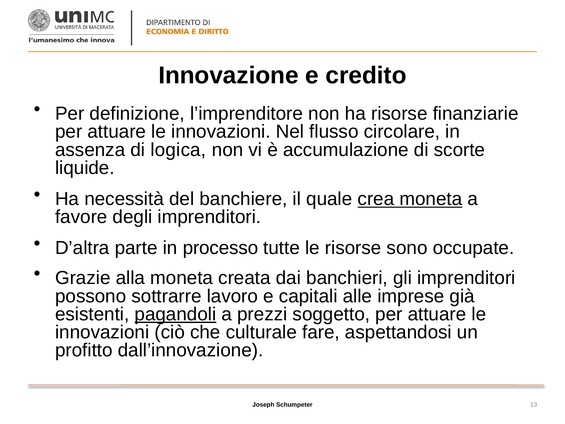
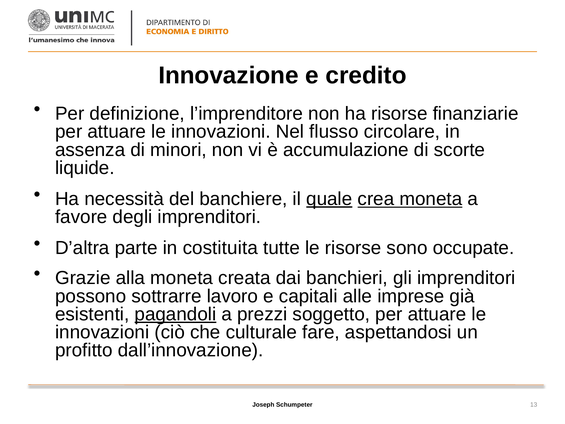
logica: logica -> minori (178, 150)
quale underline: none -> present (329, 199)
processo: processo -> costituita (220, 248)
